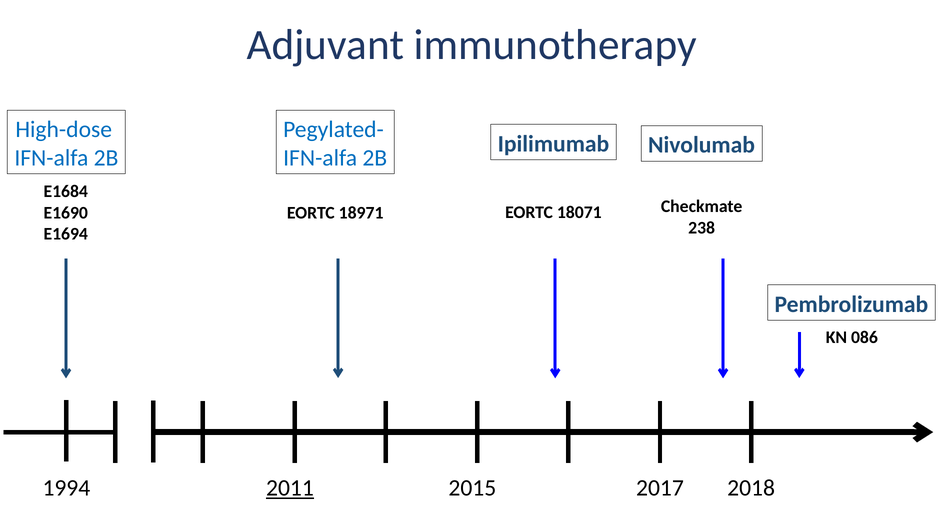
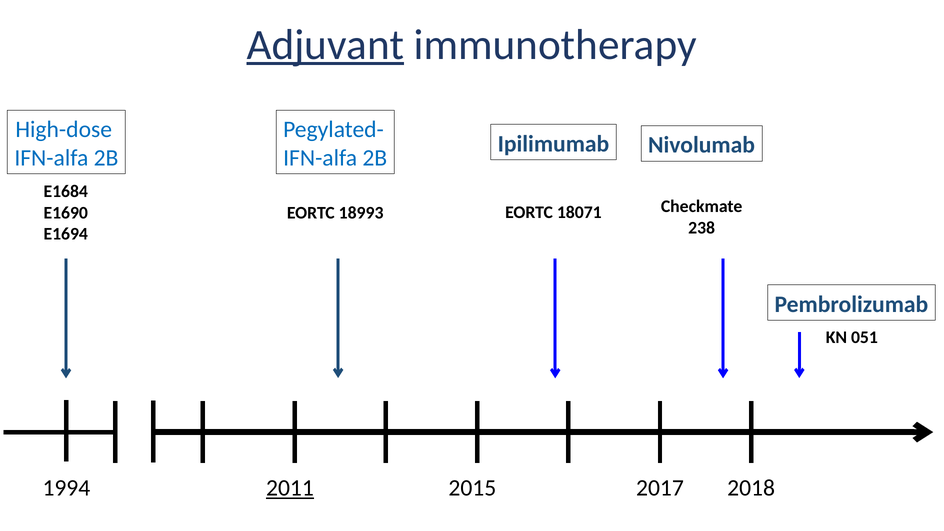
Adjuvant underline: none -> present (325, 45)
18971: 18971 -> 18993 (361, 213)
086: 086 -> 051 (864, 338)
